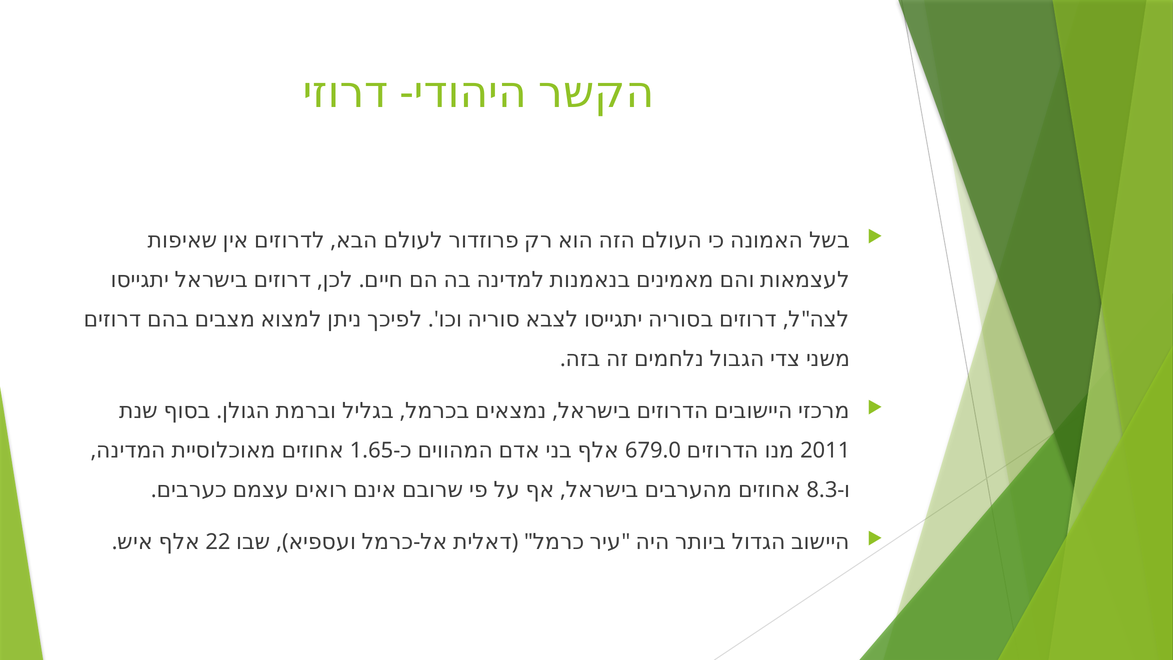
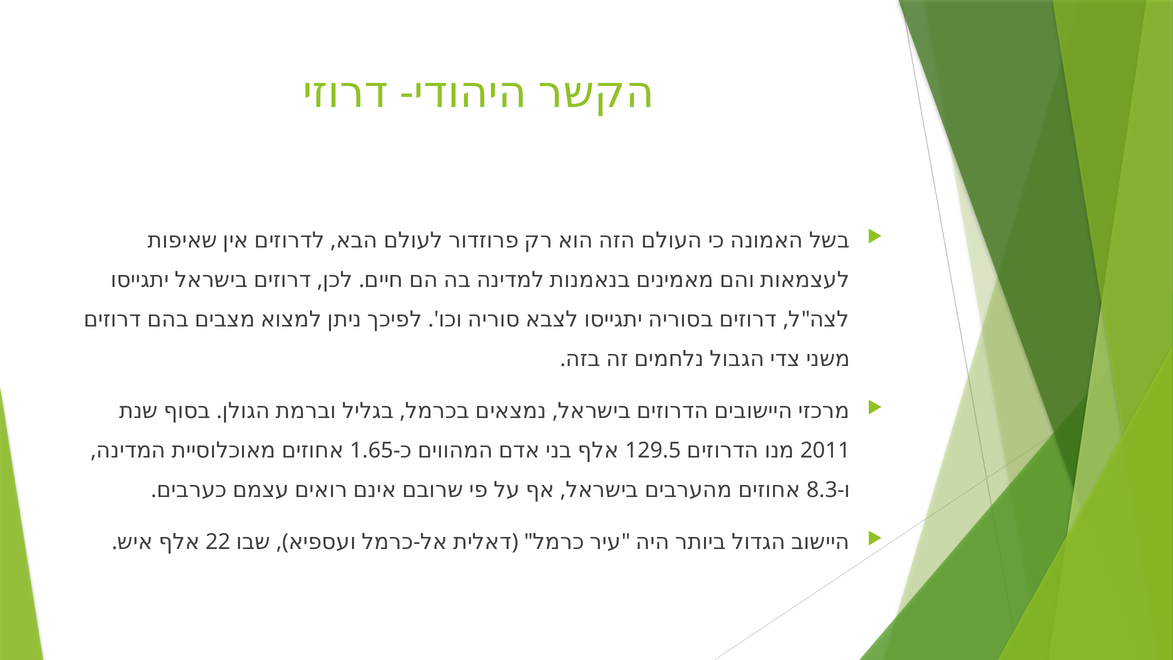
679.0: 679.0 -> 129.5 (653, 450)
